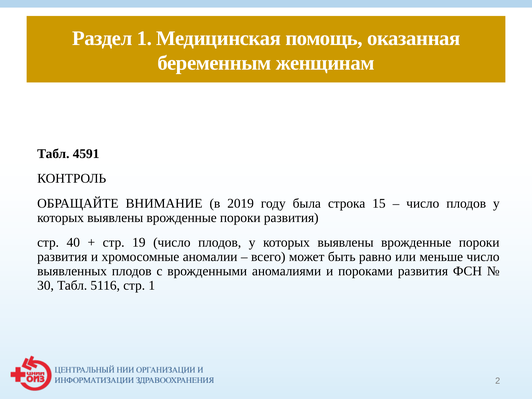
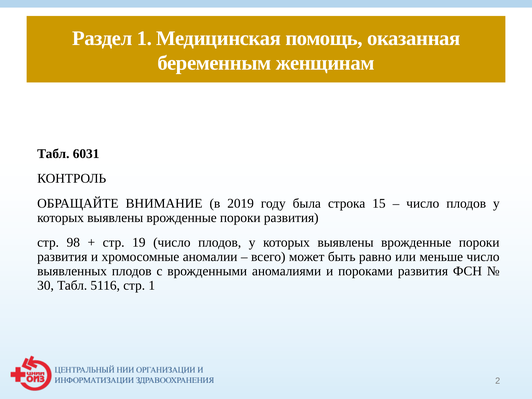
4591: 4591 -> 6031 (86, 154)
40: 40 -> 98 (73, 242)
